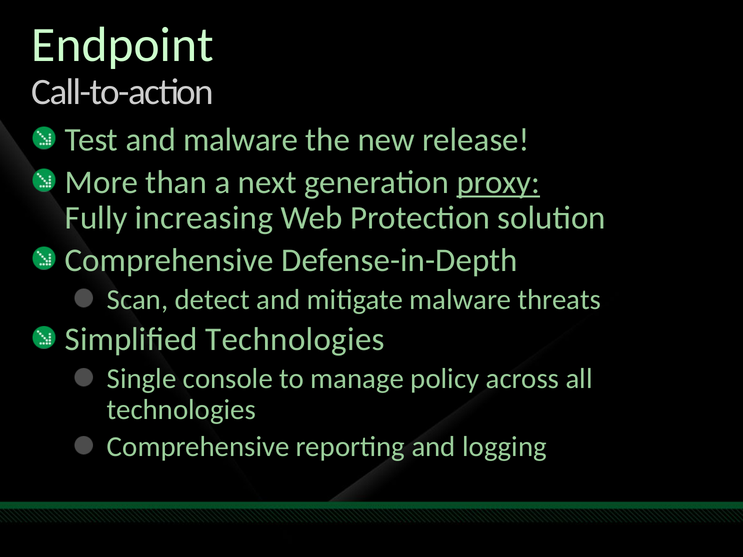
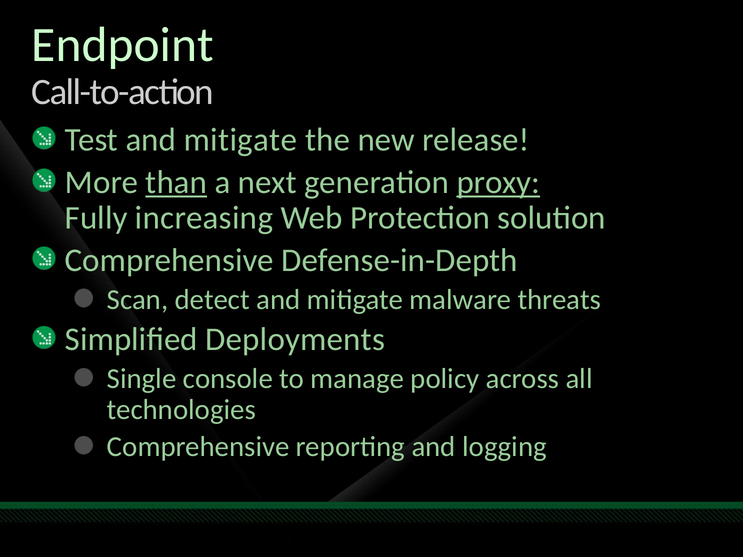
Test and malware: malware -> mitigate (240, 140)
than underline: none -> present (176, 182)
Simplified Technologies: Technologies -> Deployments (295, 340)
